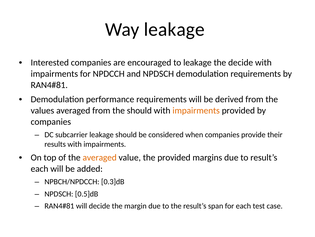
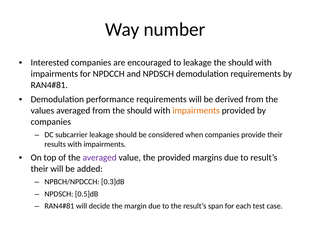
Way leakage: leakage -> number (174, 29)
decide: decide -> should (241, 62)
averaged colour: orange -> purple (100, 157)
each: each -> their (40, 168)
